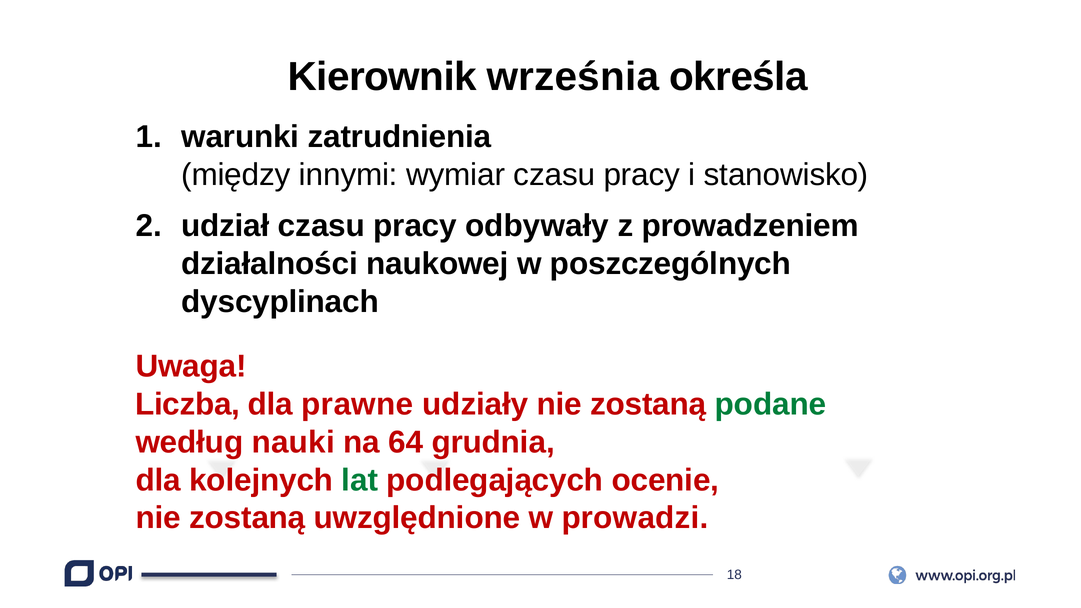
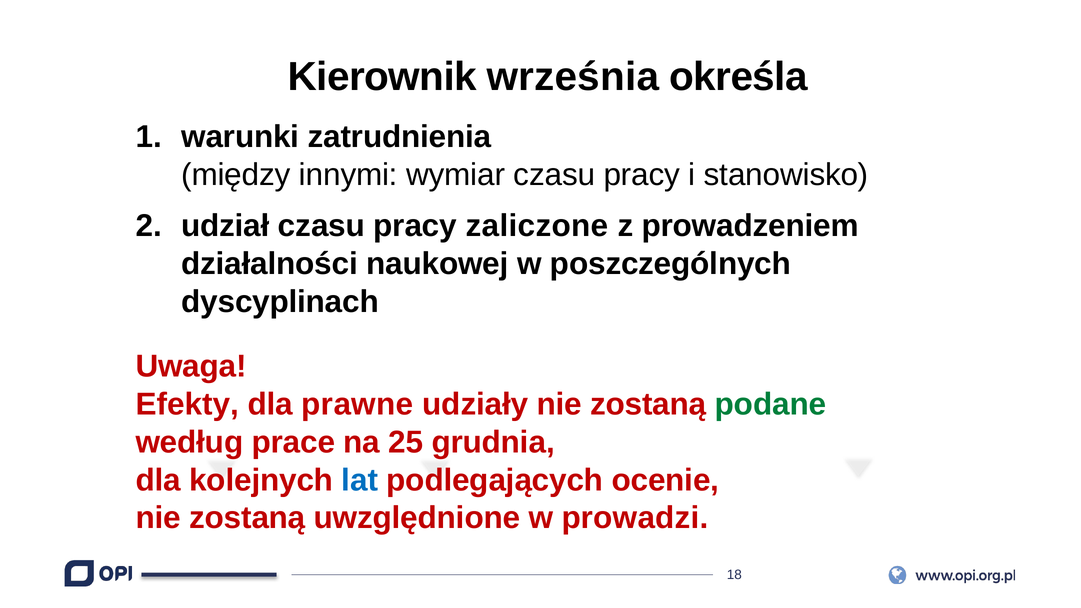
odbywały: odbywały -> zaliczone (537, 226)
Liczba: Liczba -> Efekty (187, 404)
nauki: nauki -> prace (293, 442)
64: 64 -> 25 (406, 442)
lat colour: green -> blue (360, 480)
